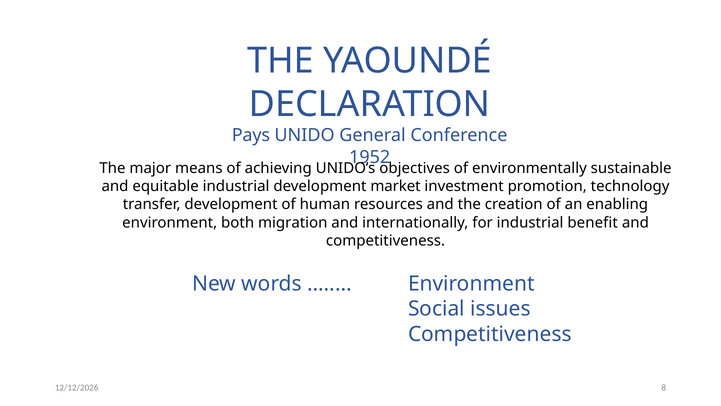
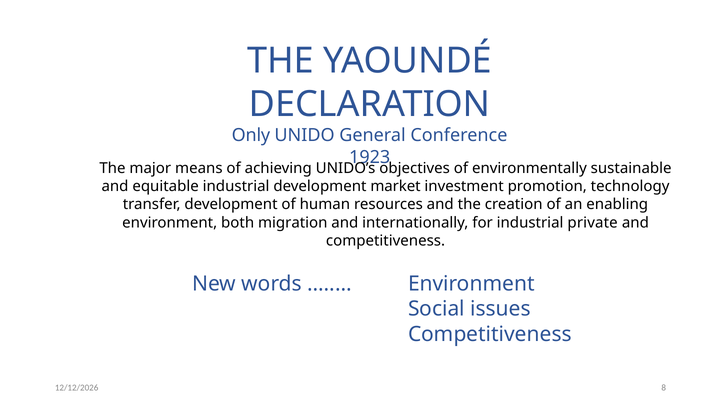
Pays: Pays -> Only (251, 135)
1952: 1952 -> 1923 (370, 157)
benefit: benefit -> private (593, 222)
